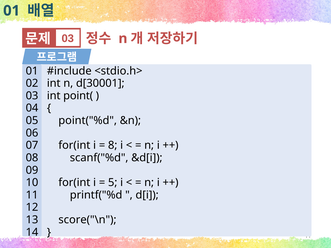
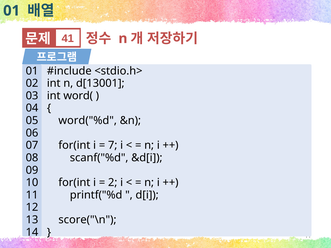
03: 03 -> 41 (68, 39)
d[30001: d[30001 -> d[13001 (100, 83)
point(: point( -> word( (78, 96)
point("%d: point("%d -> word("%d (88, 121)
8: 8 -> 7 (113, 145)
5: 5 -> 2 (113, 183)
